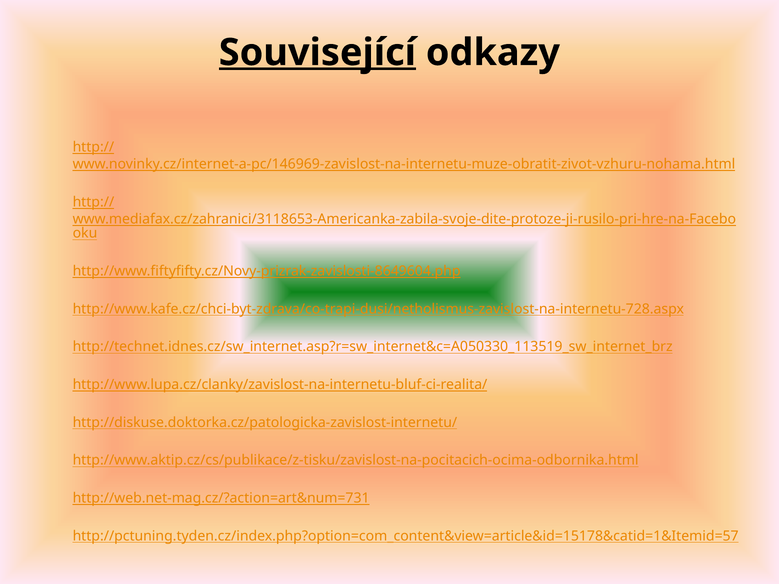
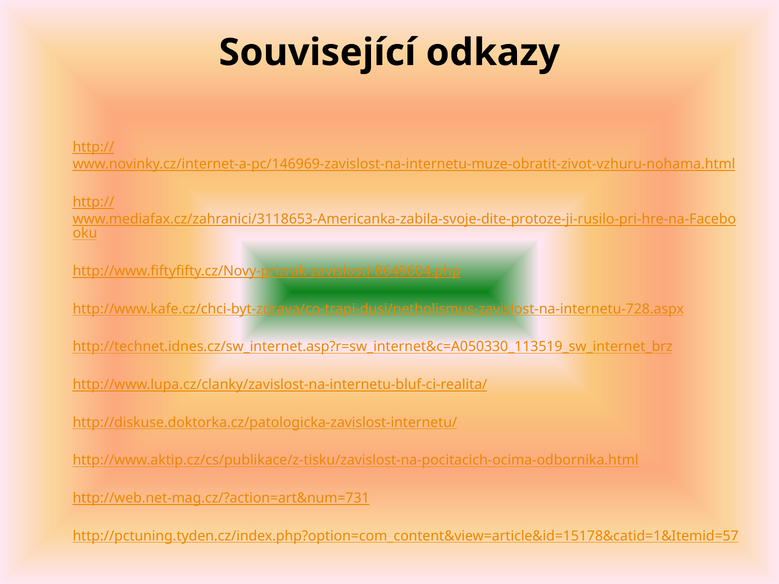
Související underline: present -> none (317, 53)
